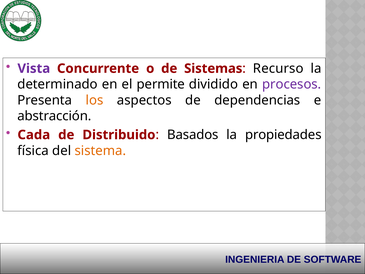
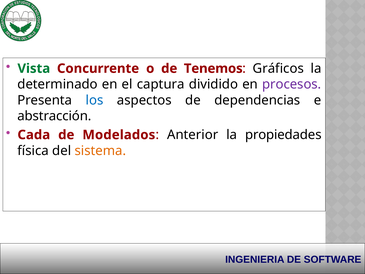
Vista colour: purple -> green (34, 68)
Sistemas: Sistemas -> Tenemos (213, 68)
Recurso: Recurso -> Gráficos (278, 68)
permite: permite -> captura (161, 84)
los colour: orange -> blue (95, 100)
Distribuido: Distribuido -> Modelados (119, 135)
Basados: Basados -> Anterior (193, 135)
